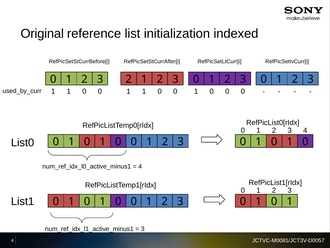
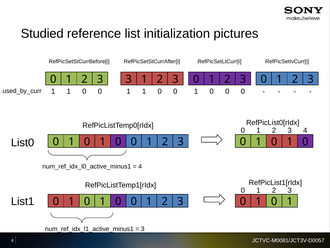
Original: Original -> Studied (42, 33)
indexed: indexed -> pictures (236, 33)
0 2: 2 -> 3 (129, 79)
